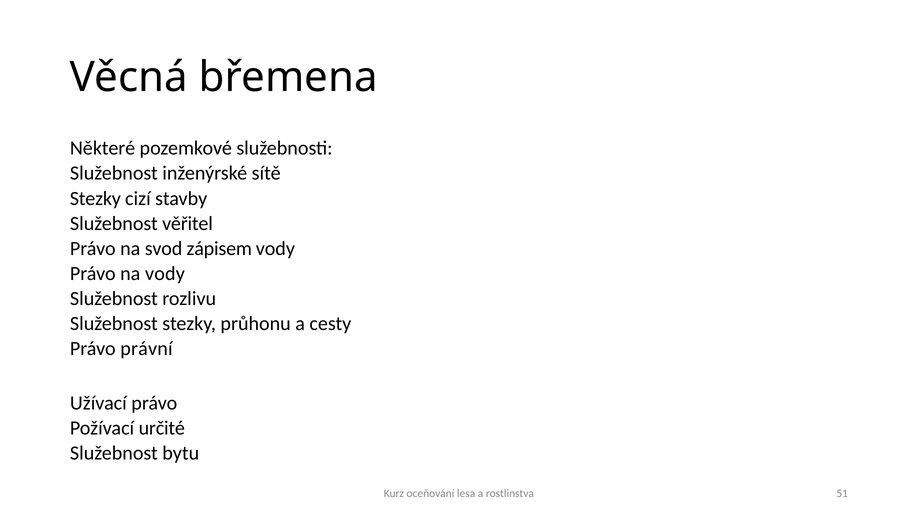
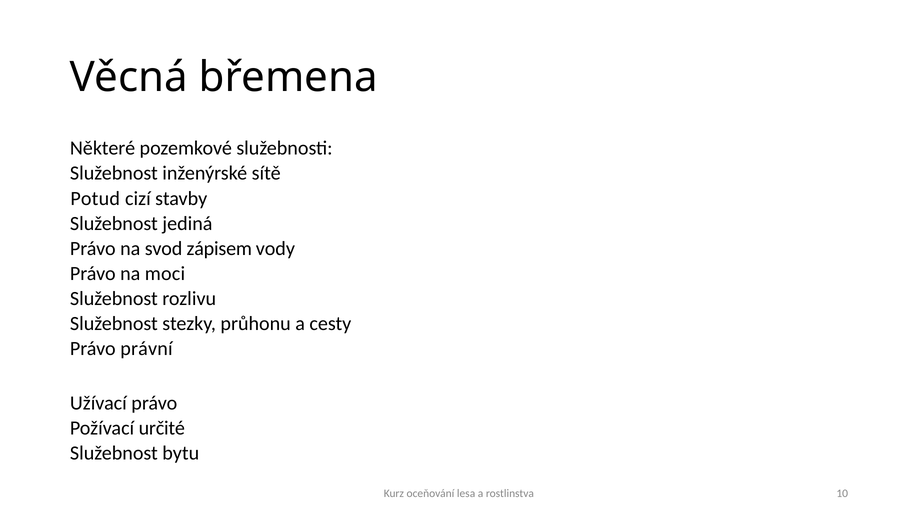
Stezky: Stezky -> Potud (95, 198)
věřitel: věřitel -> jediná (187, 223)
na vody: vody -> moci (165, 273)
51: 51 -> 10 (842, 493)
